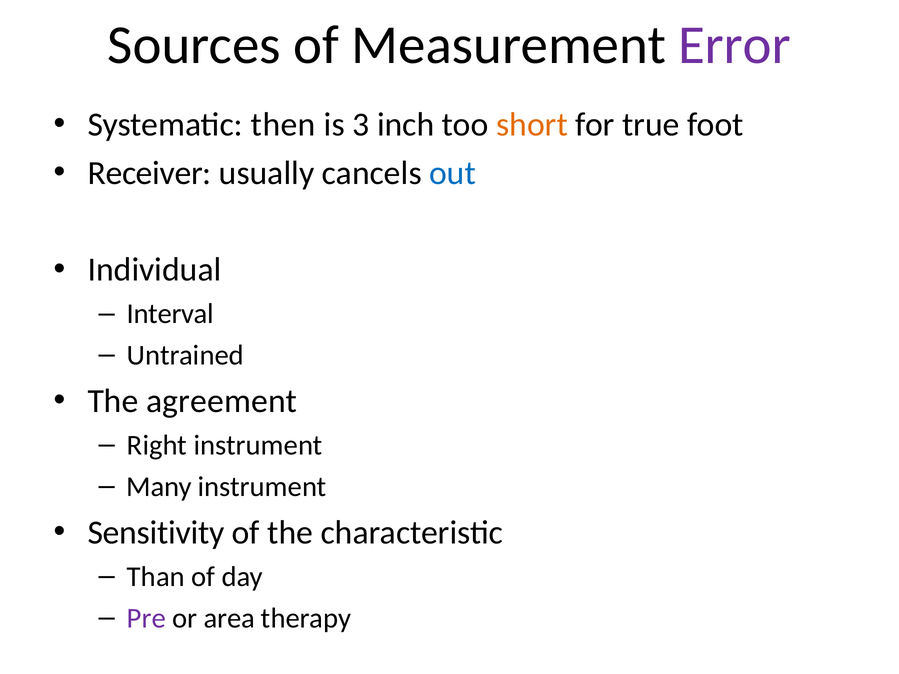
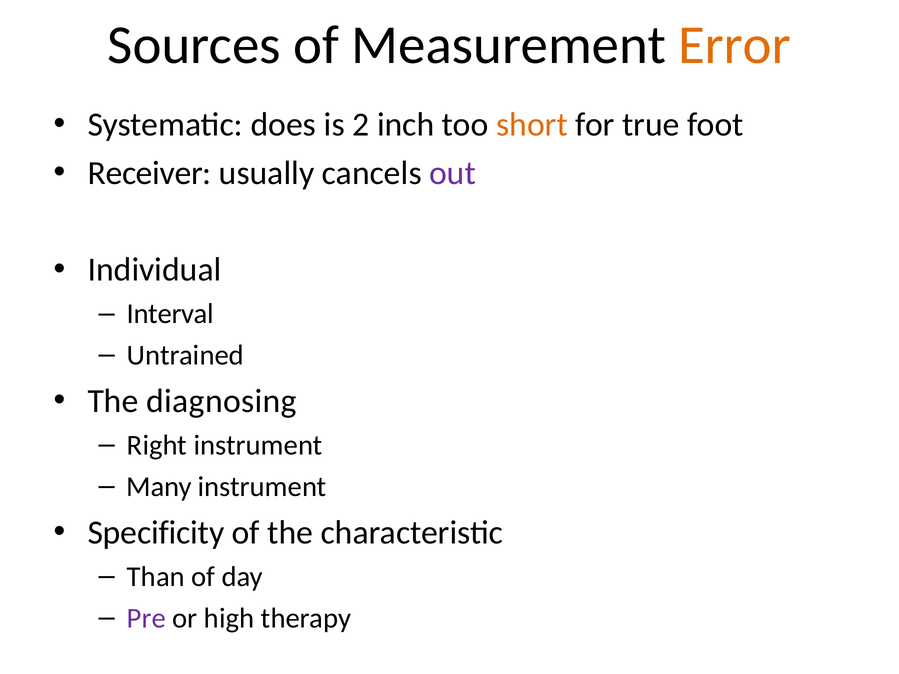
Error colour: purple -> orange (735, 45)
then: then -> does (283, 124)
3: 3 -> 2 (361, 124)
out colour: blue -> purple (453, 173)
agreement: agreement -> diagnosing (222, 401)
Sensitivity: Sensitivity -> Specificity (156, 533)
area: area -> high (229, 618)
